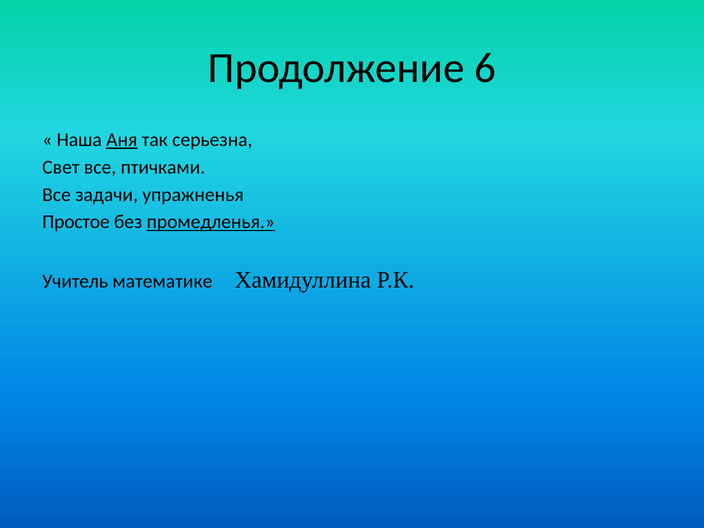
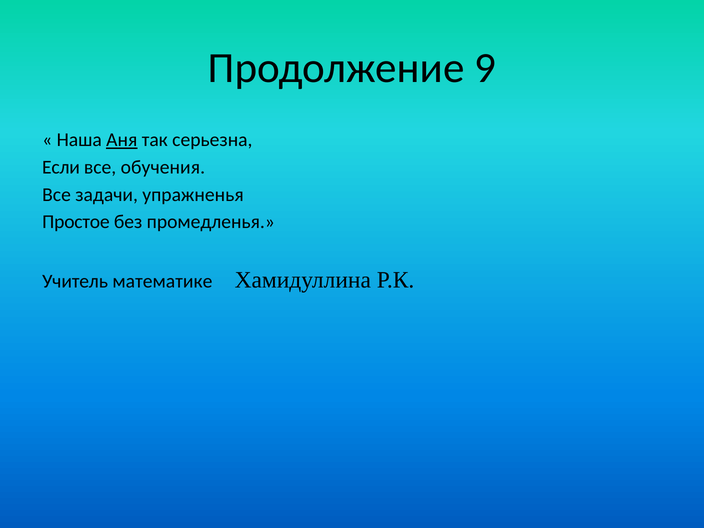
6: 6 -> 9 (485, 68)
Свет: Свет -> Если (61, 167)
птичками: птичками -> обучения (163, 167)
промедленья underline: present -> none (211, 222)
